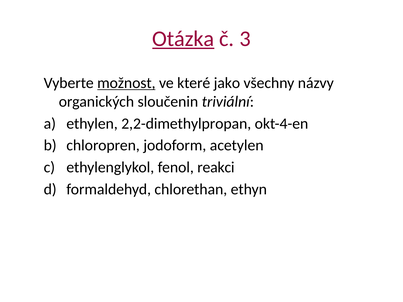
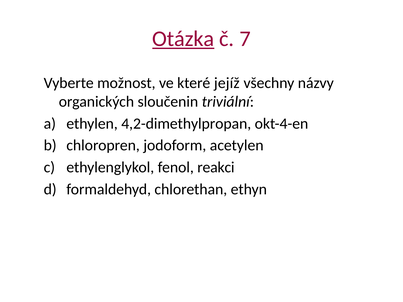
3: 3 -> 7 (245, 39)
možnost underline: present -> none (126, 83)
jako: jako -> jejíž (227, 83)
2,2-dimethylpropan: 2,2-dimethylpropan -> 4,2-dimethylpropan (186, 124)
